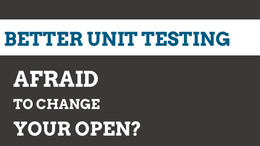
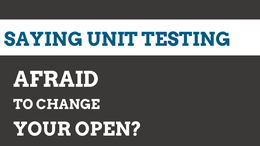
BETTER: BETTER -> SAYING (43, 40)
